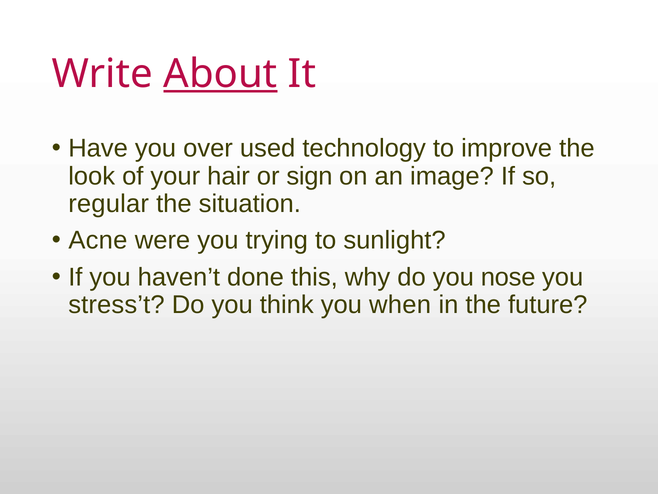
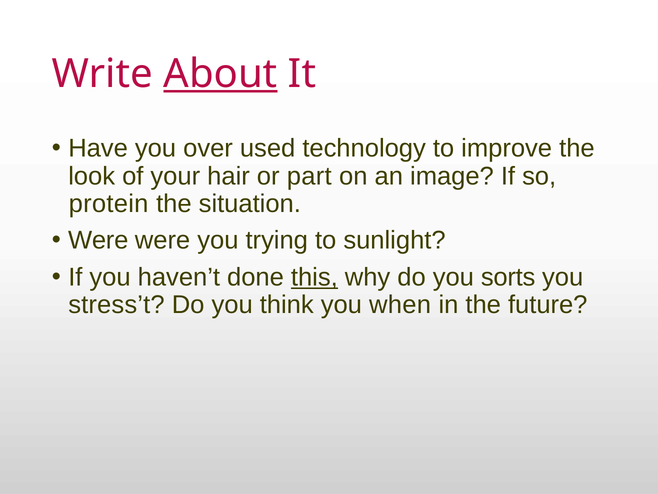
sign: sign -> part (309, 176)
regular: regular -> protein (109, 203)
Acne: Acne -> Were (98, 240)
this underline: none -> present (314, 277)
nose: nose -> sorts (508, 277)
